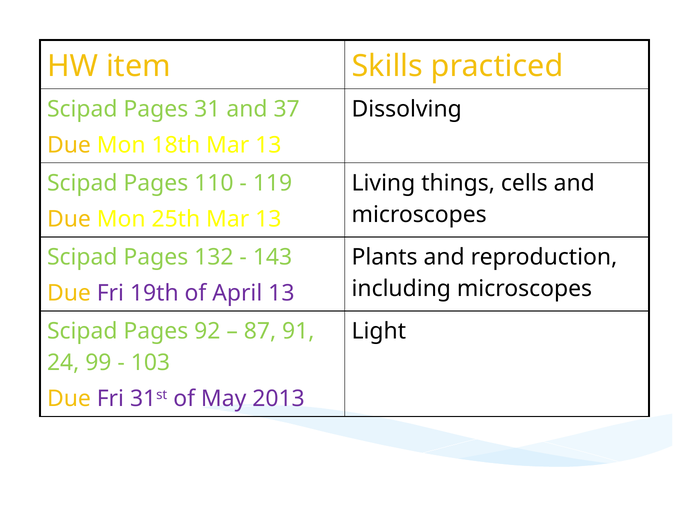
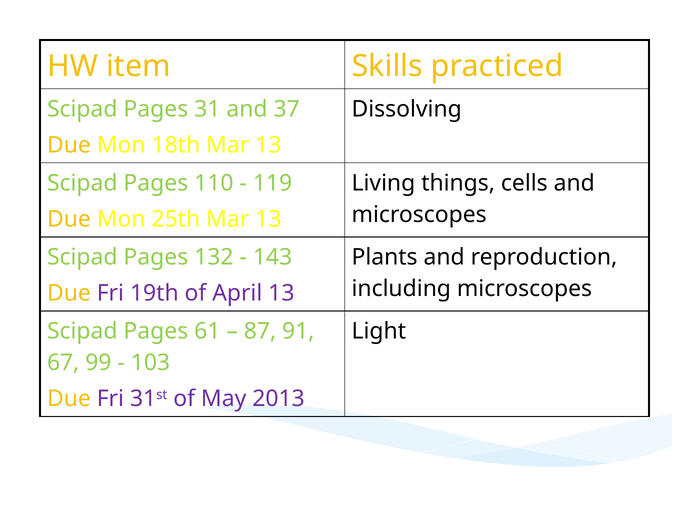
92: 92 -> 61 (207, 331)
24: 24 -> 67 (63, 363)
